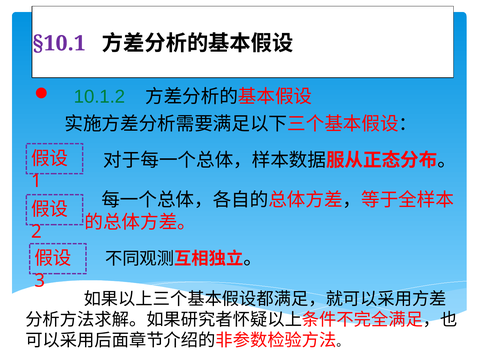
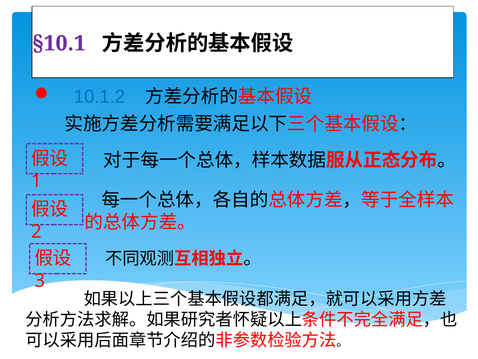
10.1.2 colour: green -> blue (99, 97)
